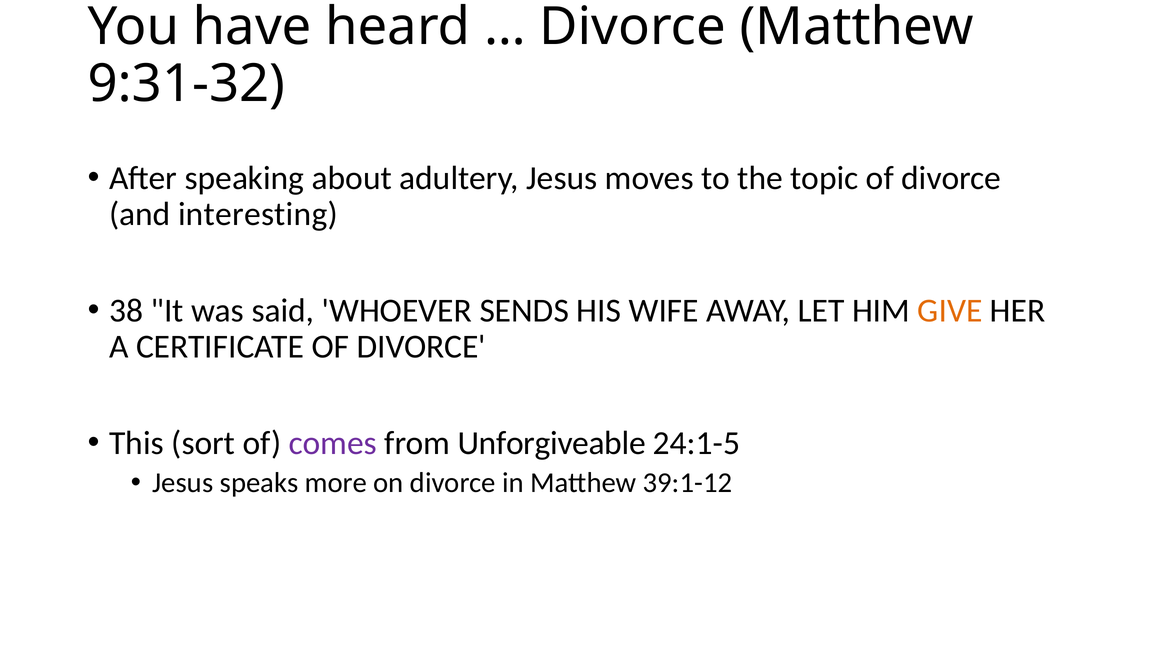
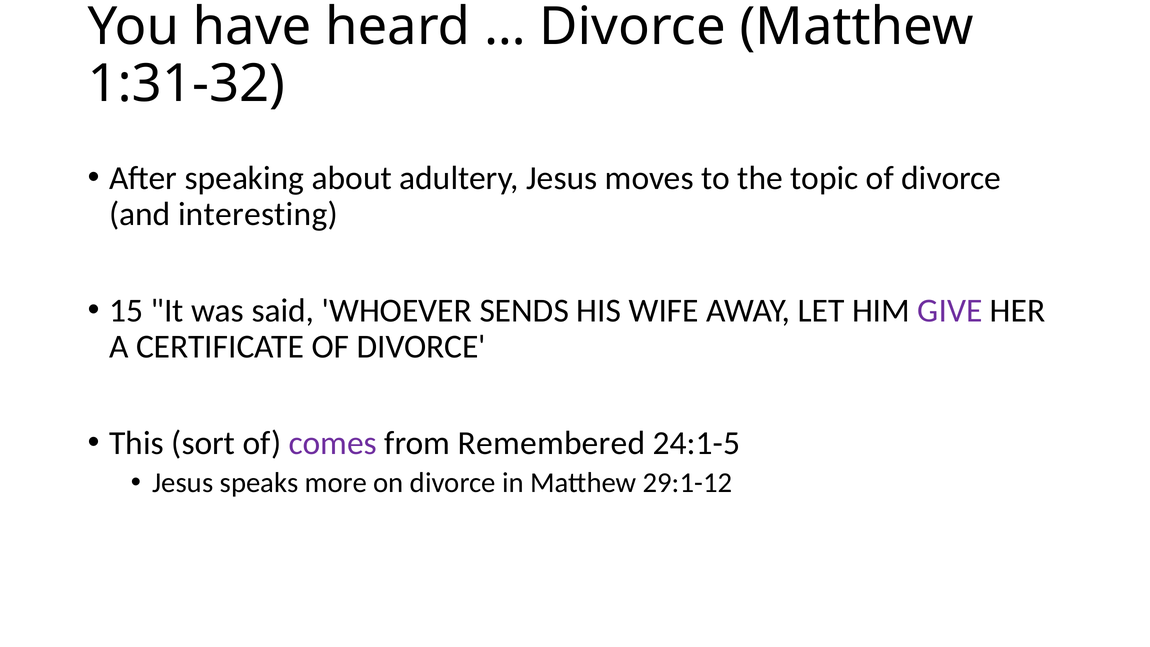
9:31-32: 9:31-32 -> 1:31-32 (186, 84)
38: 38 -> 15 (126, 311)
GIVE colour: orange -> purple (950, 311)
Unforgiveable: Unforgiveable -> Remembered (551, 443)
39:1-12: 39:1-12 -> 29:1-12 (688, 483)
